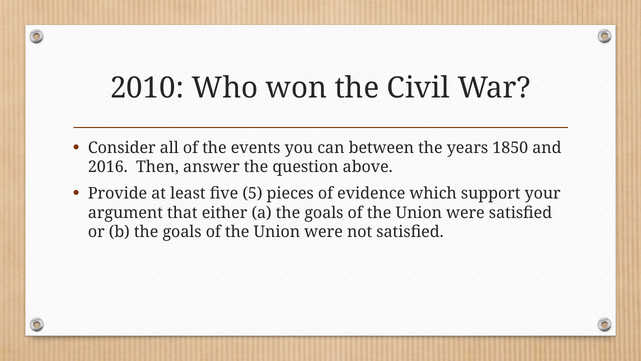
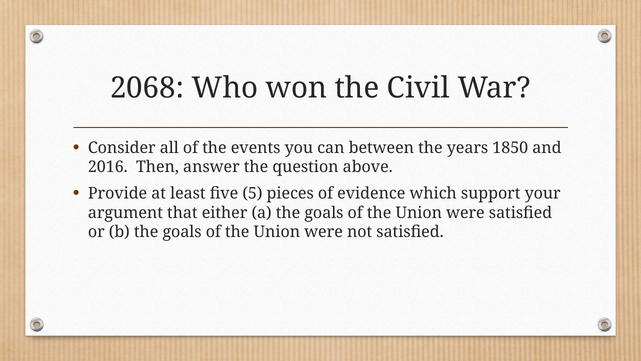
2010: 2010 -> 2068 (147, 88)
